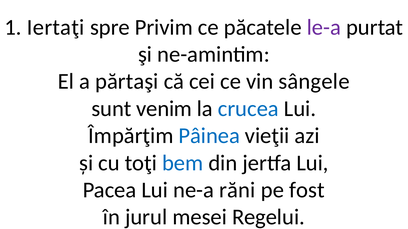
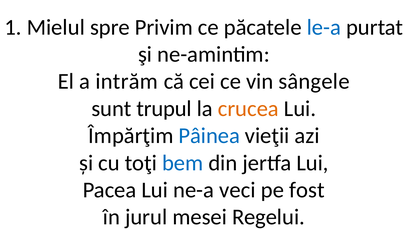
Iertaţi: Iertaţi -> Mielul (56, 27)
le-a colour: purple -> blue (324, 27)
părtaşi: părtaşi -> intrăm (127, 82)
venim: venim -> trupul (164, 109)
crucea colour: blue -> orange (248, 109)
răni: răni -> veci (237, 190)
